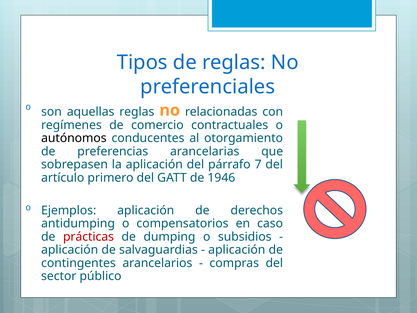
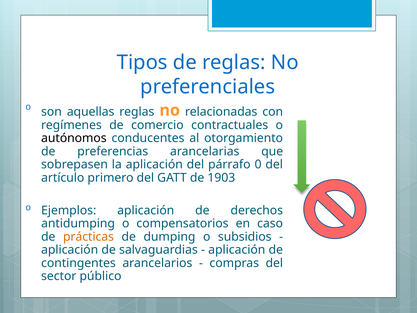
7: 7 -> 0 (258, 164)
1946: 1946 -> 1903 (221, 178)
prácticas colour: red -> orange (88, 237)
